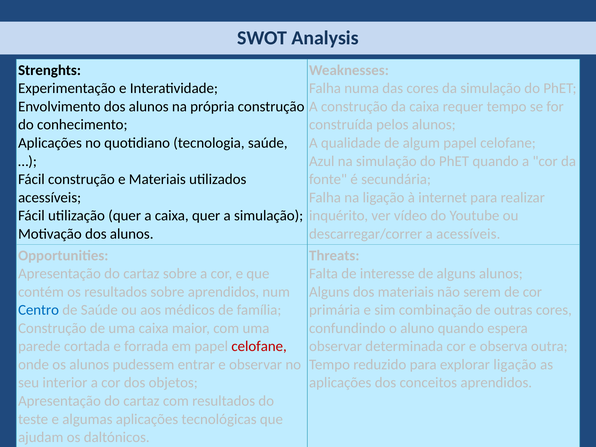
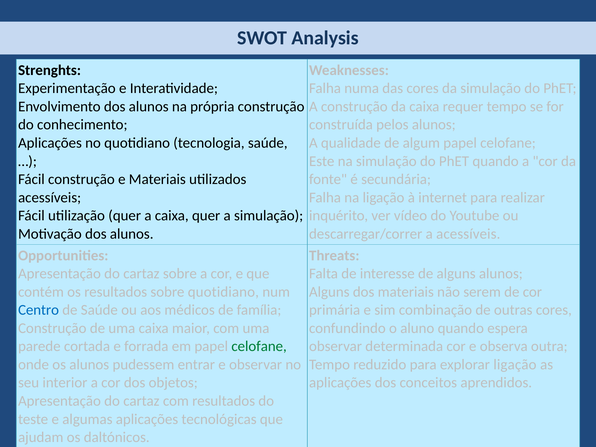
Azul: Azul -> Este (322, 161)
sobre aprendidos: aprendidos -> quotidiano (223, 292)
celofane colour: red -> green (259, 346)
